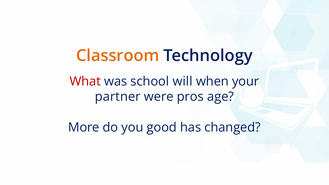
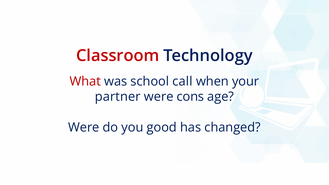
Classroom colour: orange -> red (118, 56)
will: will -> call (183, 81)
pros: pros -> cons (190, 97)
More: More -> Were (84, 128)
